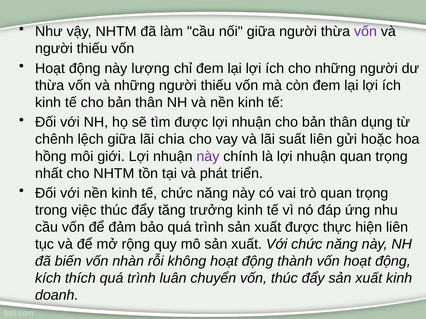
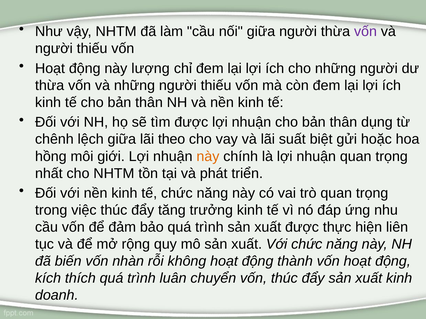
chia: chia -> theo (172, 140)
suất liên: liên -> biệt (321, 140)
này colour: purple -> orange (208, 157)
